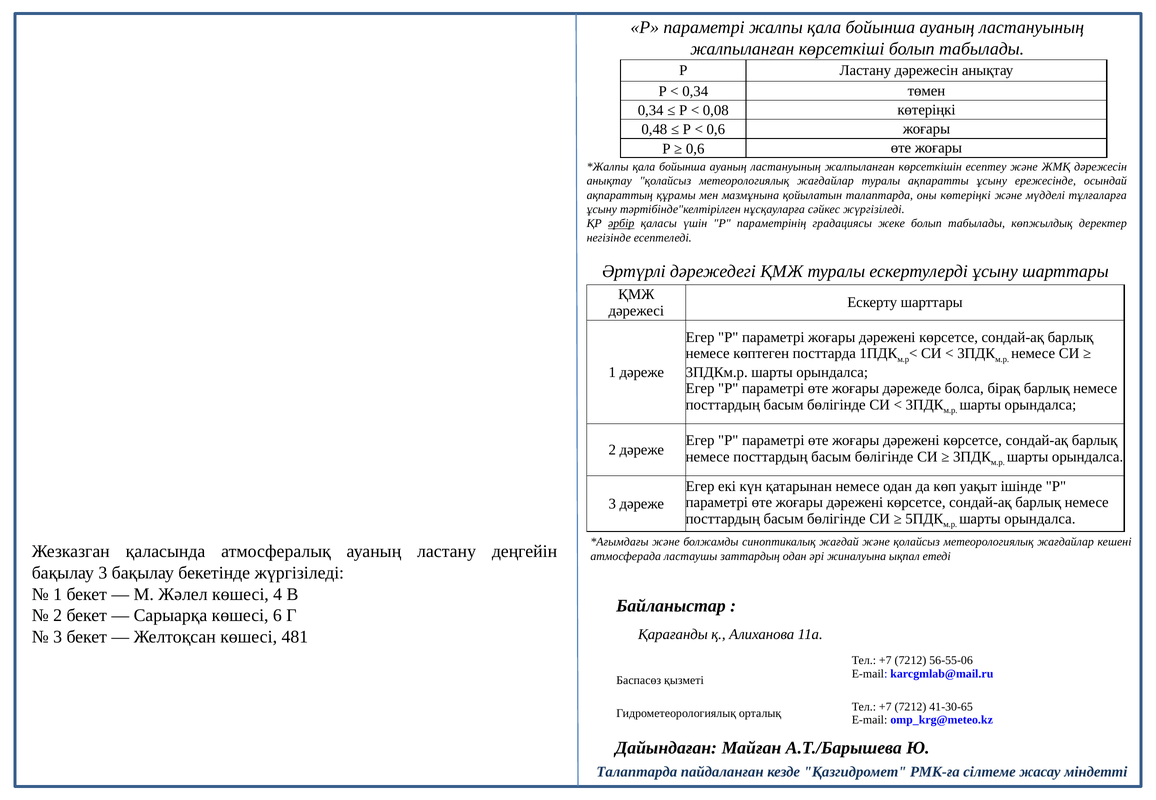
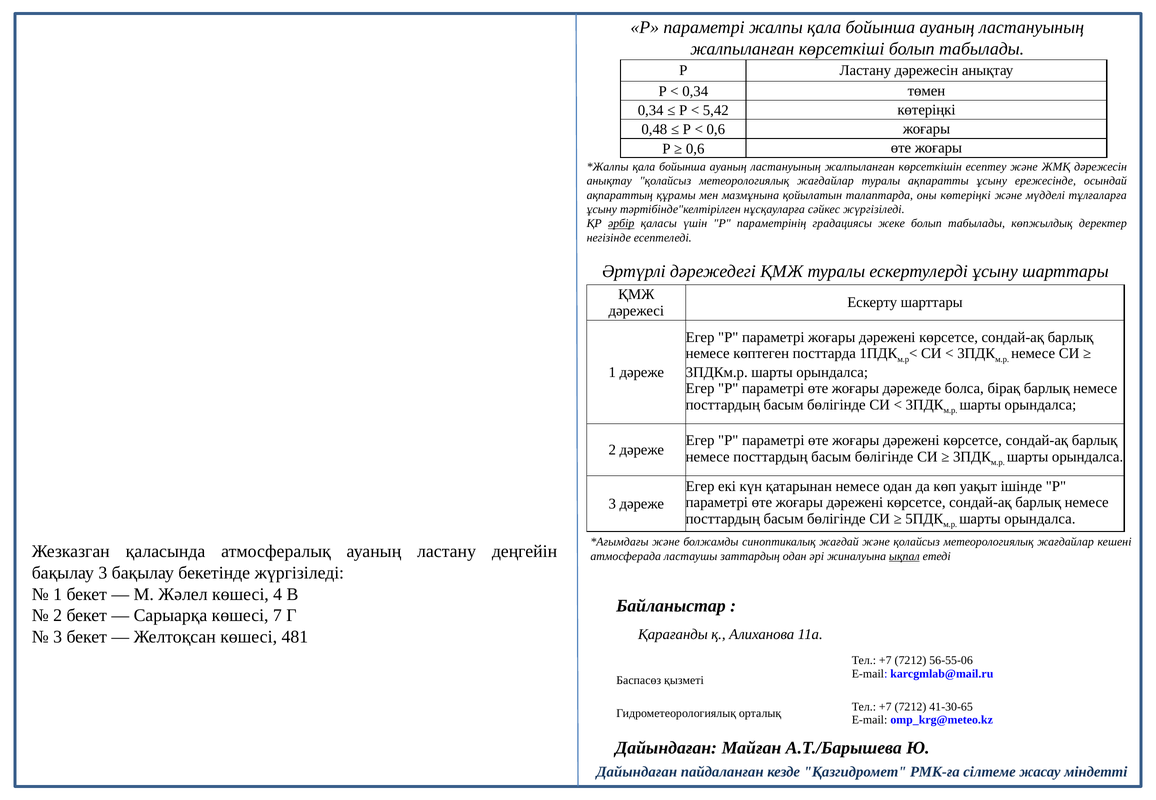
0,08: 0,08 -> 5,42 (716, 111)
ықпал underline: none -> present (904, 556)
6: 6 -> 7 (277, 616)
Талаптарда: Талаптарда -> Дайындаған (637, 772)
